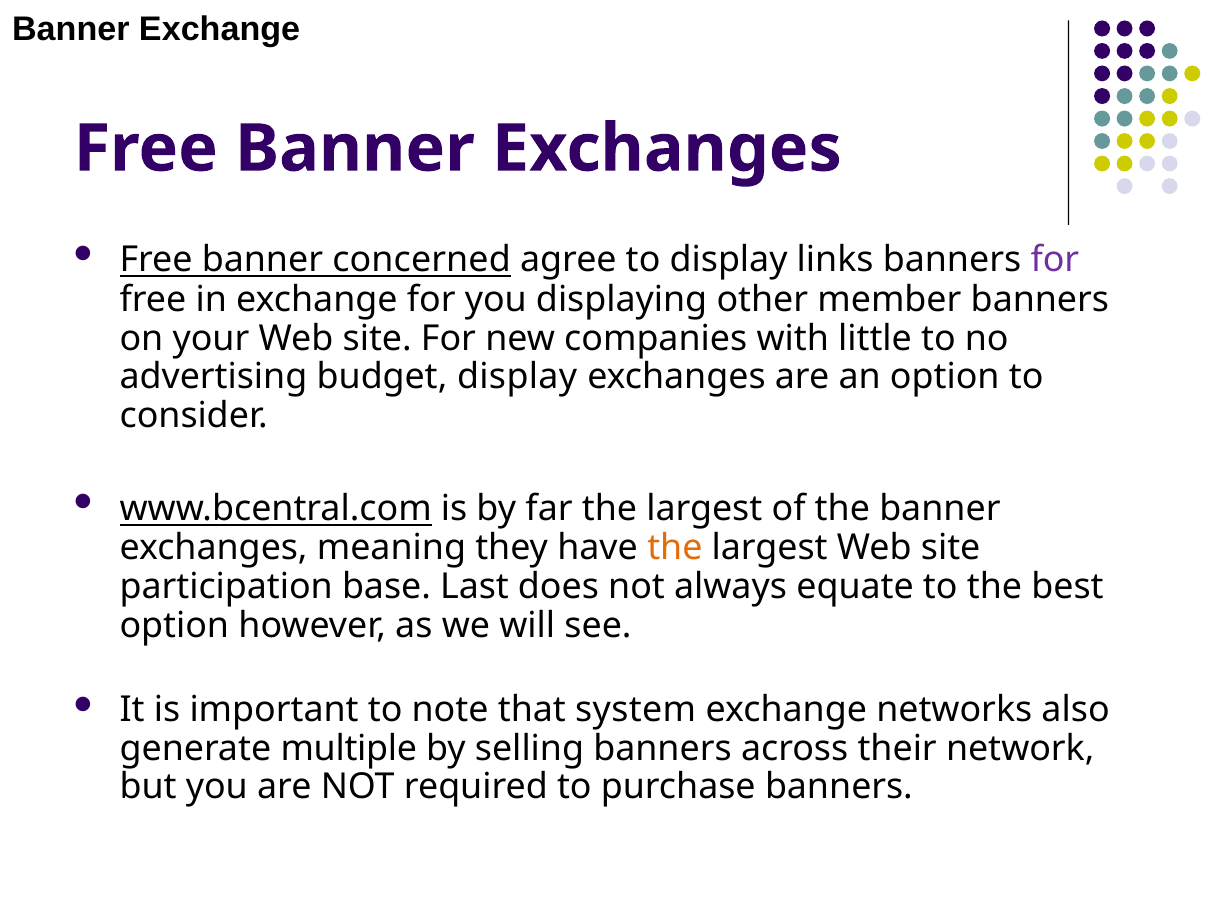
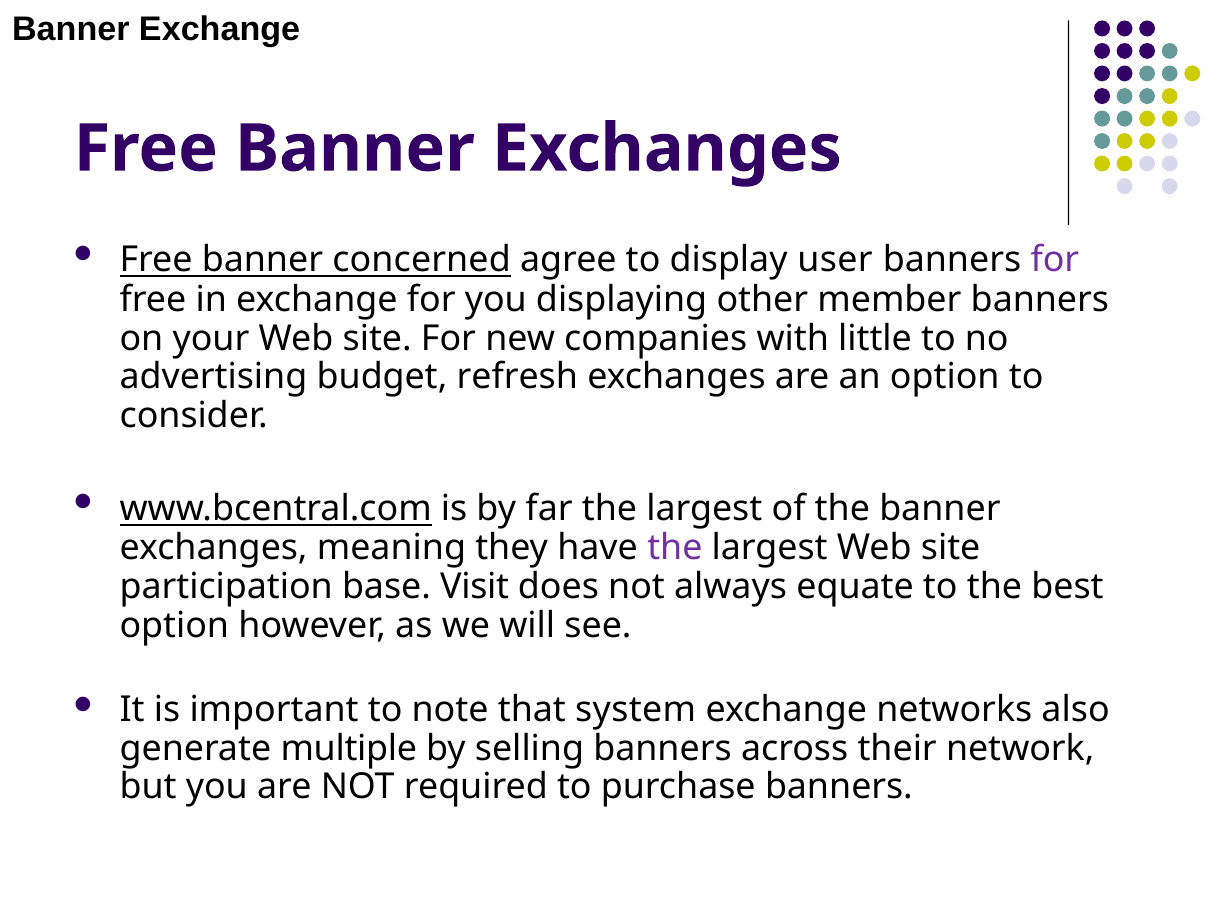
links: links -> user (835, 260)
budget display: display -> refresh (517, 377)
the colour: orange -> purple (675, 548)
Last: Last -> Visit (475, 587)
